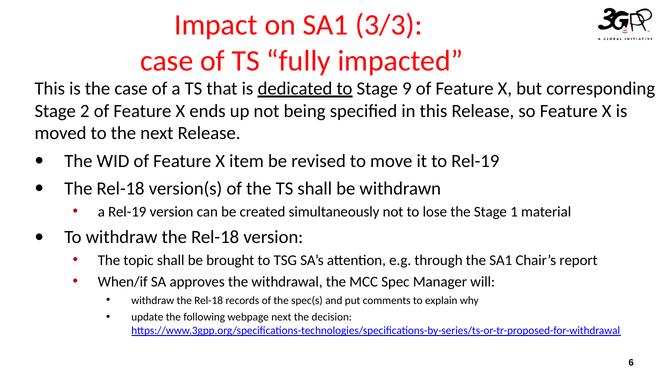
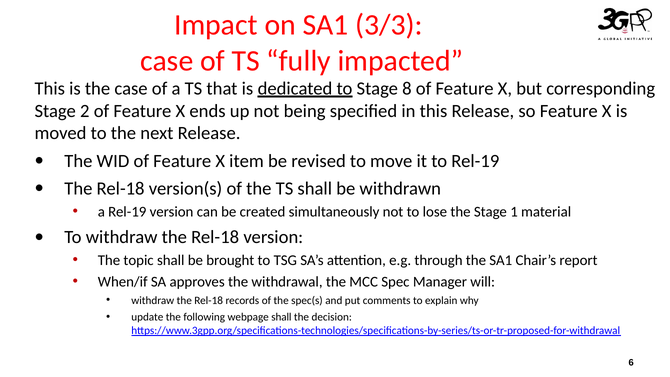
9: 9 -> 8 (407, 89)
webpage next: next -> shall (281, 317)
